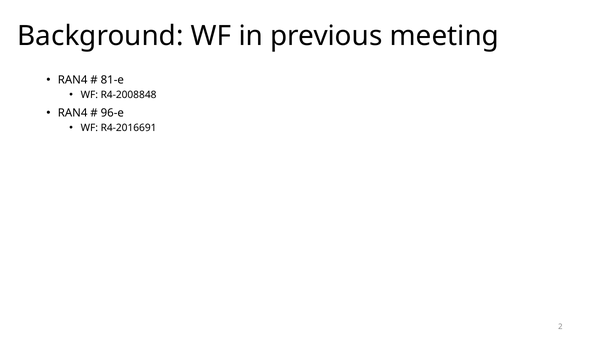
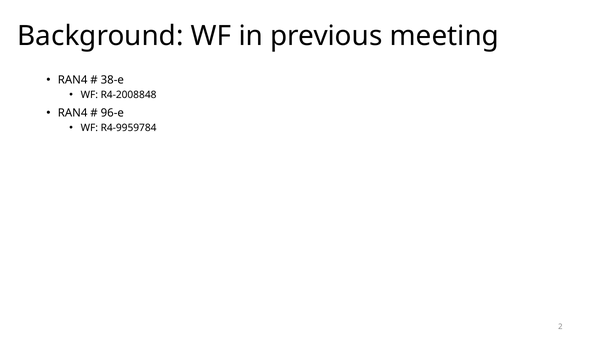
81-e: 81-e -> 38-e (112, 80)
R4-2016691: R4-2016691 -> R4-9959784 (129, 128)
